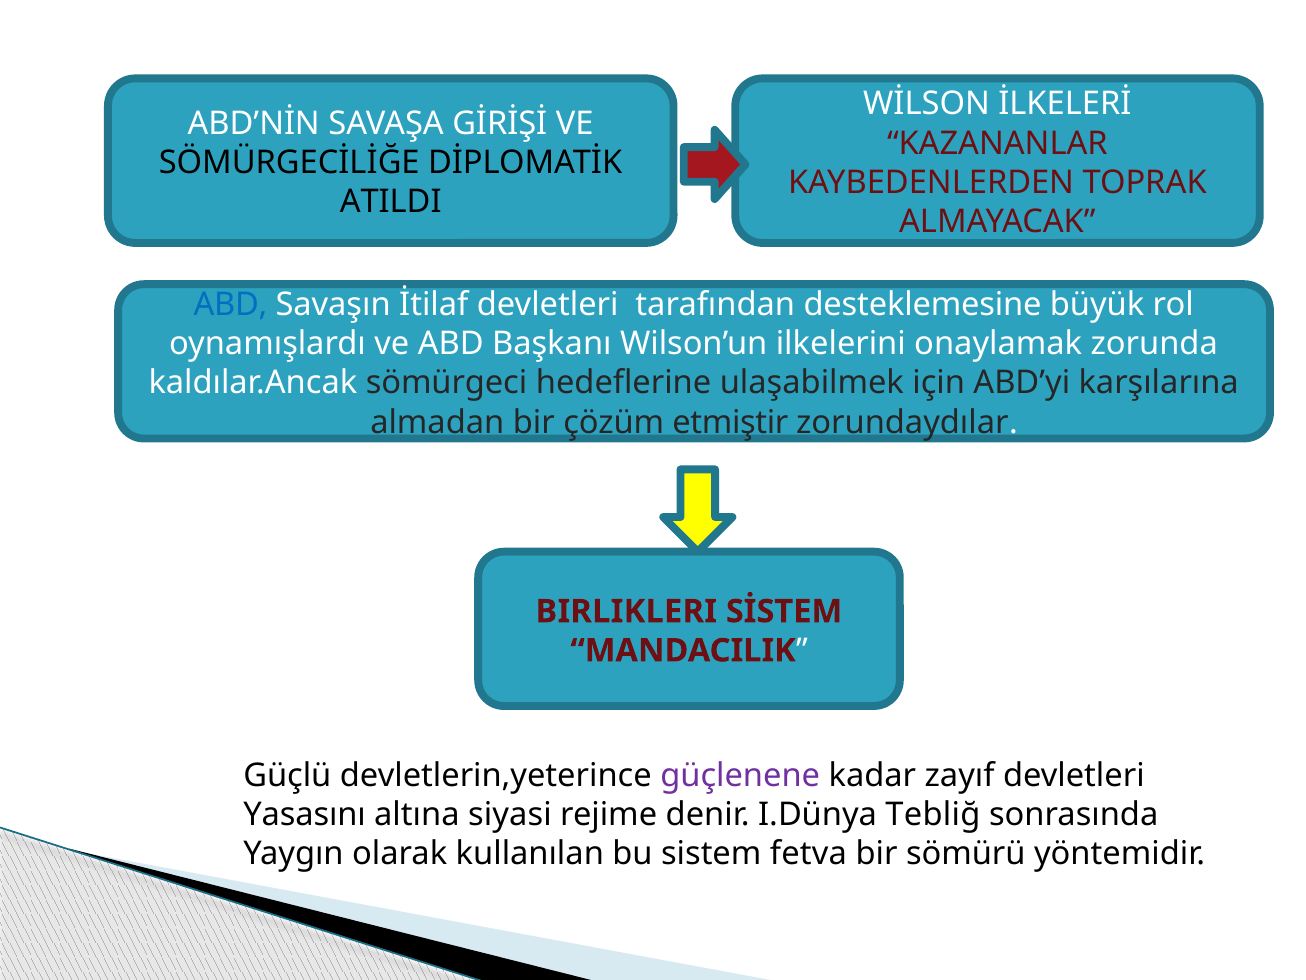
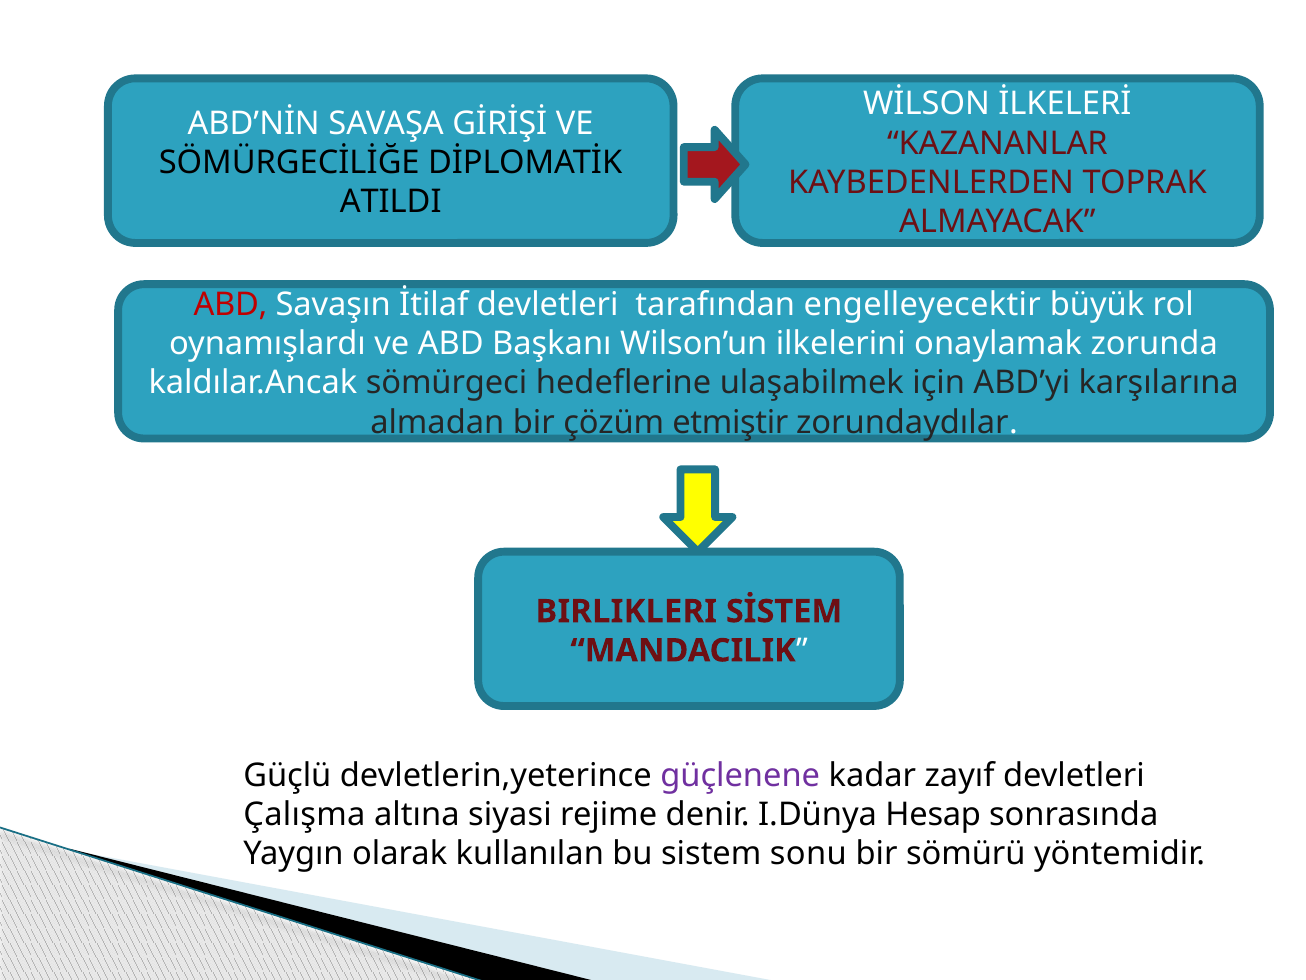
ABD colour: blue -> red (230, 305)
desteklemesine: desteklemesine -> engelleyecektir (922, 305)
Yasasını: Yasasını -> Çalışma (304, 814)
Tebliğ: Tebliğ -> Hesap (933, 814)
fetva: fetva -> sonu (808, 854)
